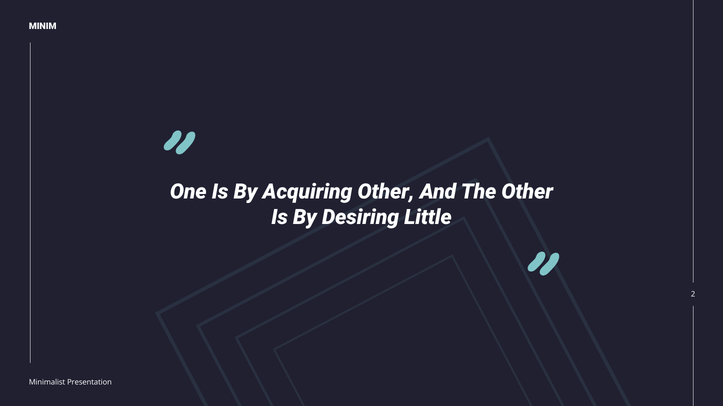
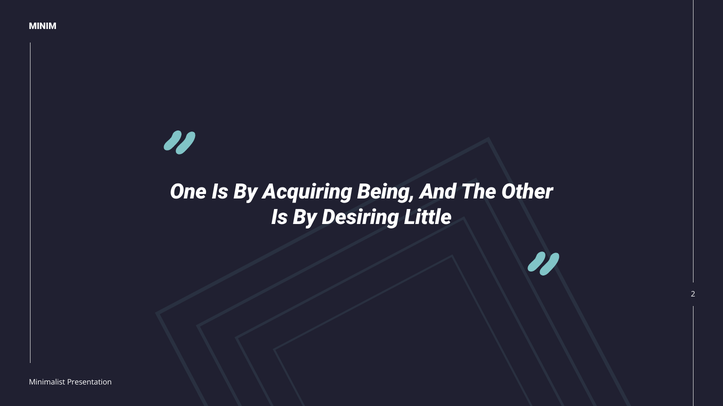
Acquiring Other: Other -> Being (386, 192)
